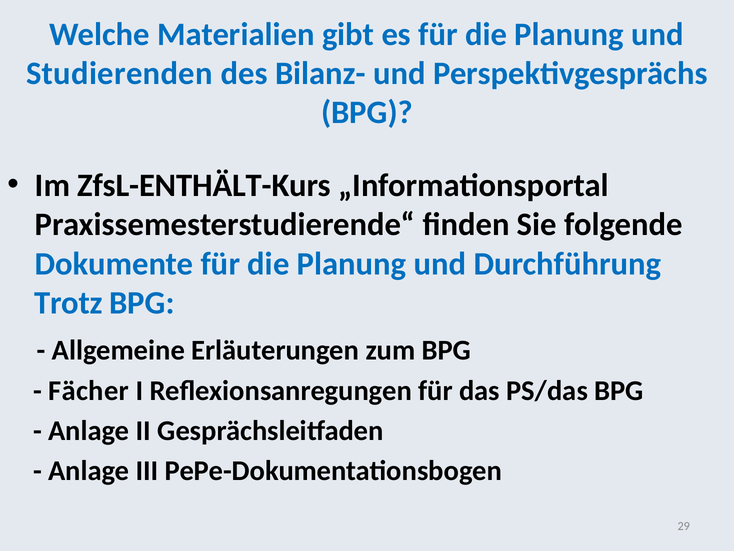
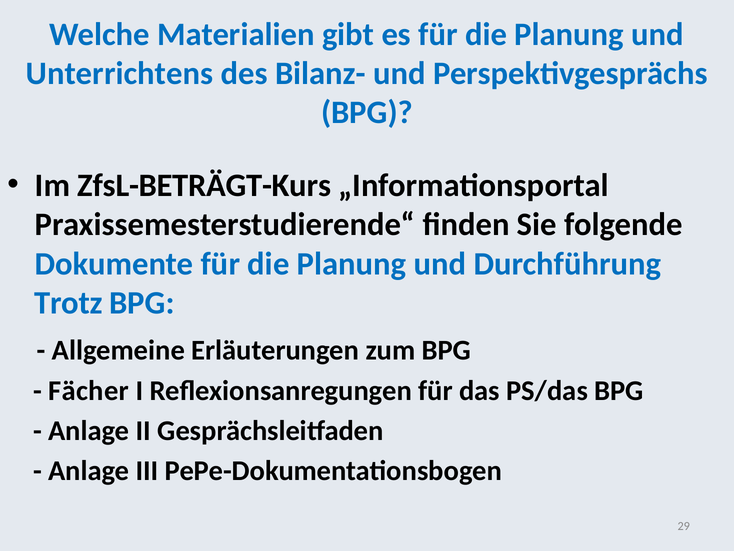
Studierenden: Studierenden -> Unterrichtens (119, 73)
ZfsL-ENTHÄLT-Kurs: ZfsL-ENTHÄLT-Kurs -> ZfsL-BETRÄGT-Kurs (204, 185)
